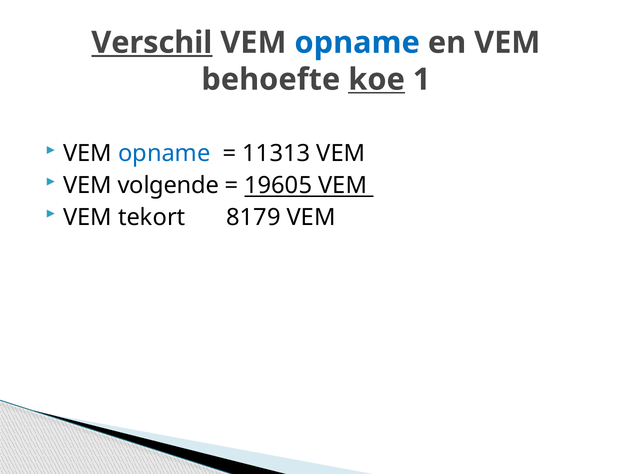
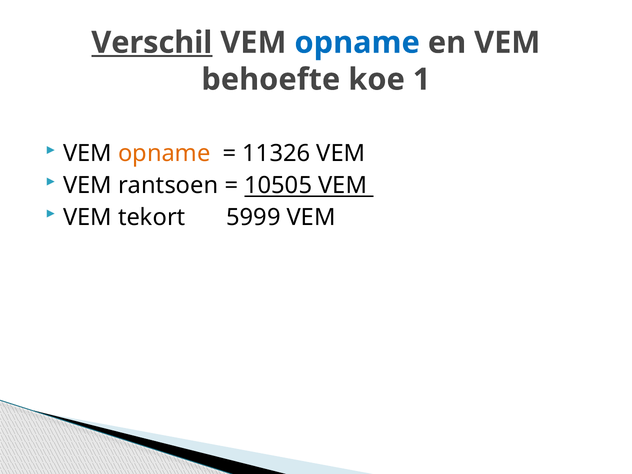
koe underline: present -> none (377, 80)
opname colour: blue -> orange (164, 153)
11313: 11313 -> 11326 (276, 153)
volgende: volgende -> rantsoen (168, 185)
19605: 19605 -> 10505 (278, 185)
8179: 8179 -> 5999 (253, 217)
